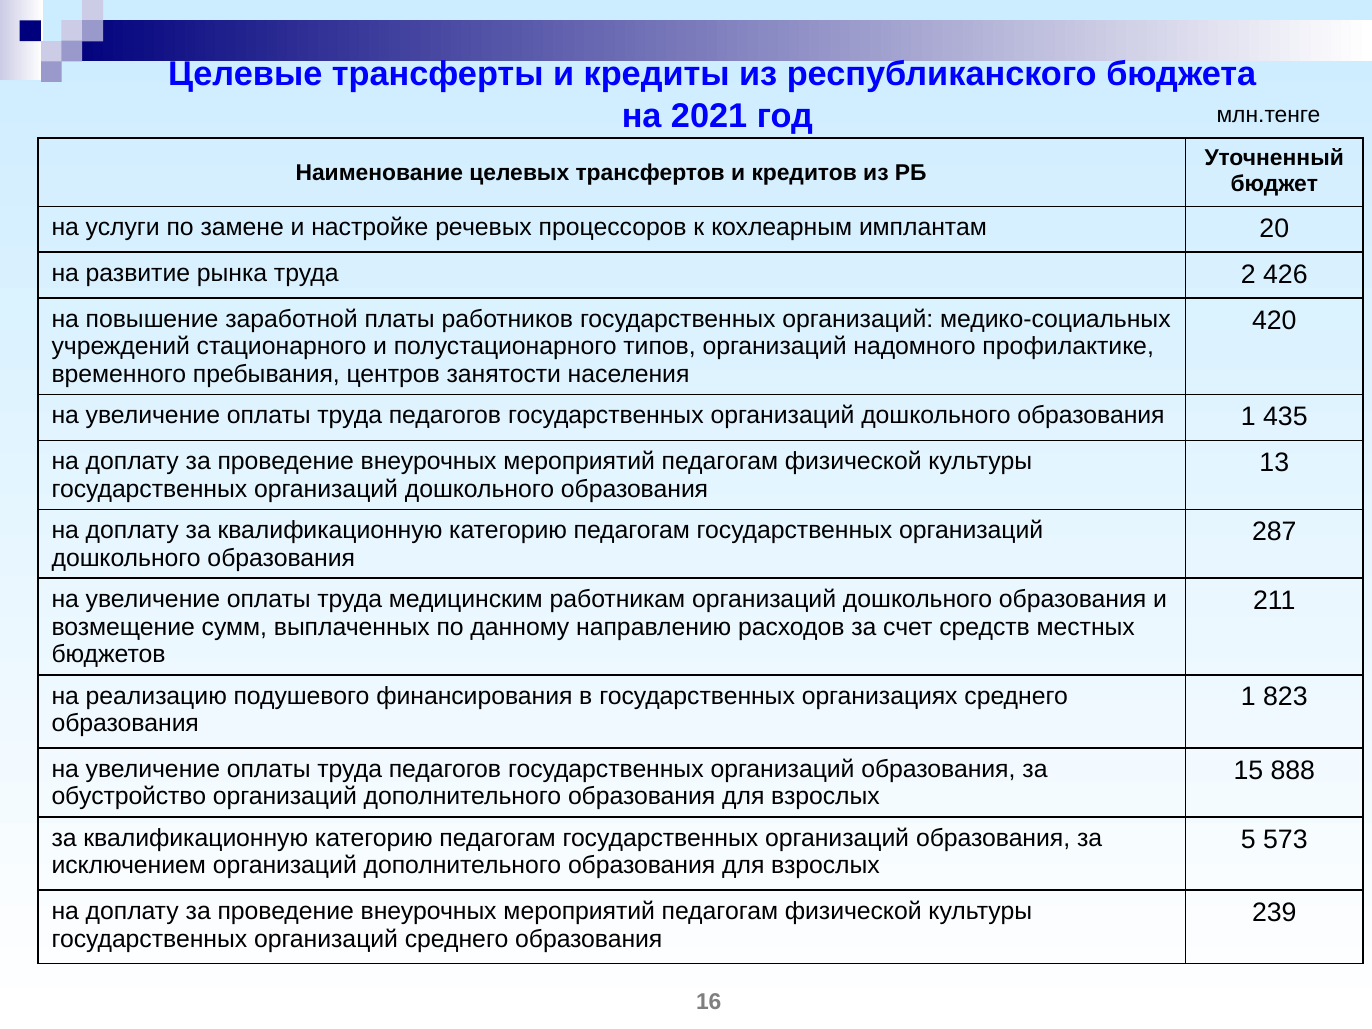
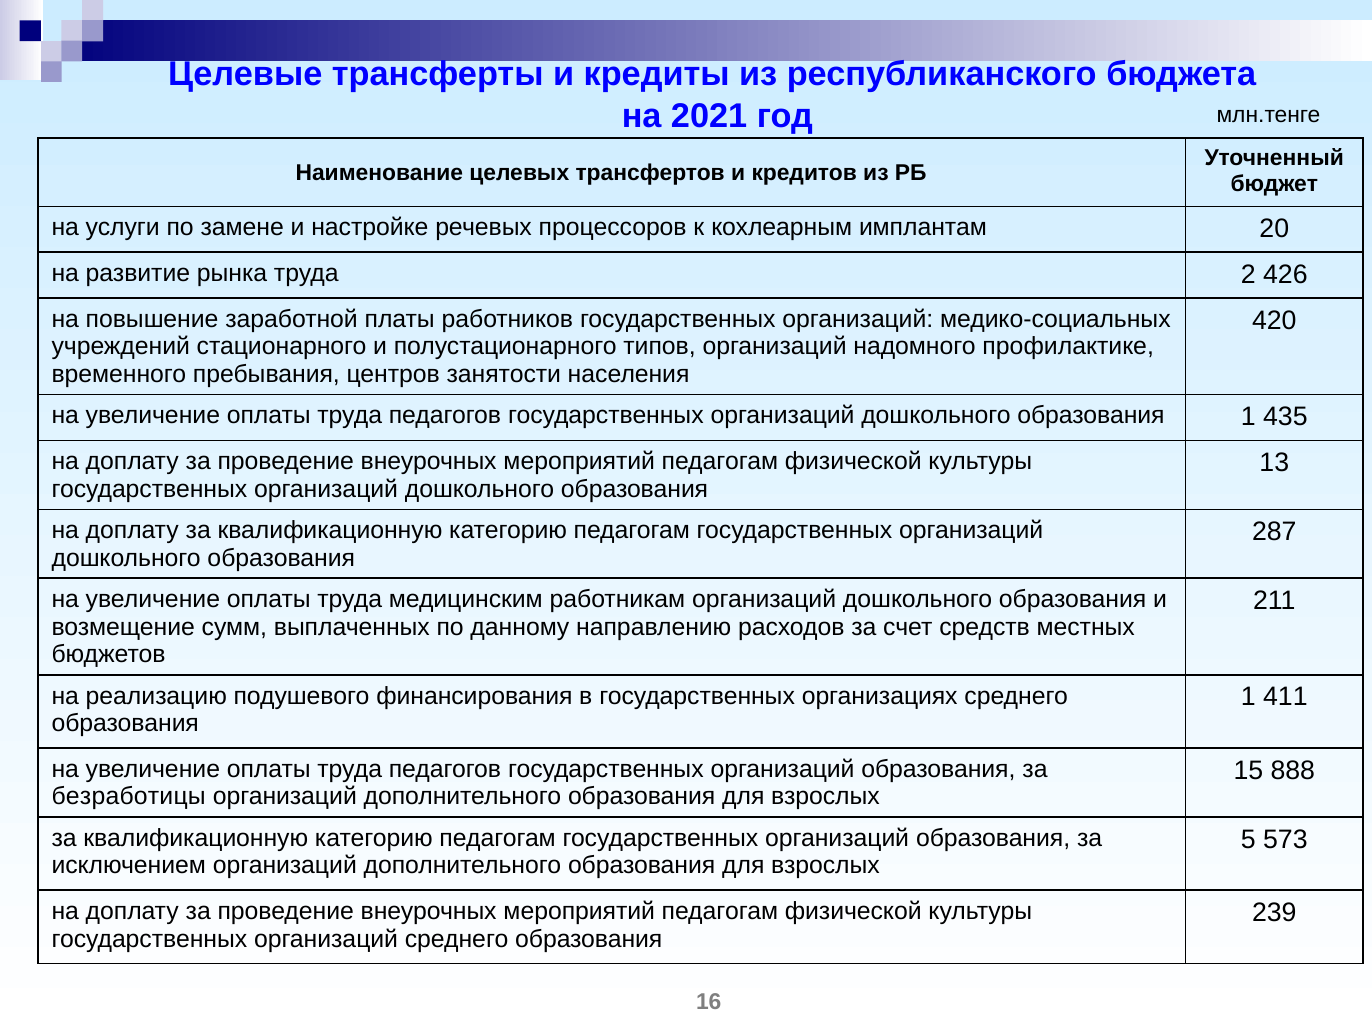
823: 823 -> 411 (1285, 697)
обустройство: обустройство -> безработицы (129, 797)
